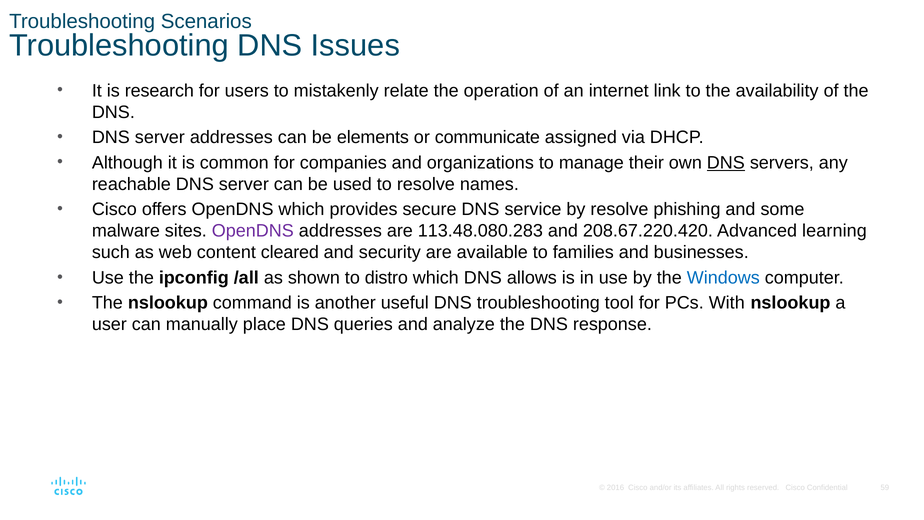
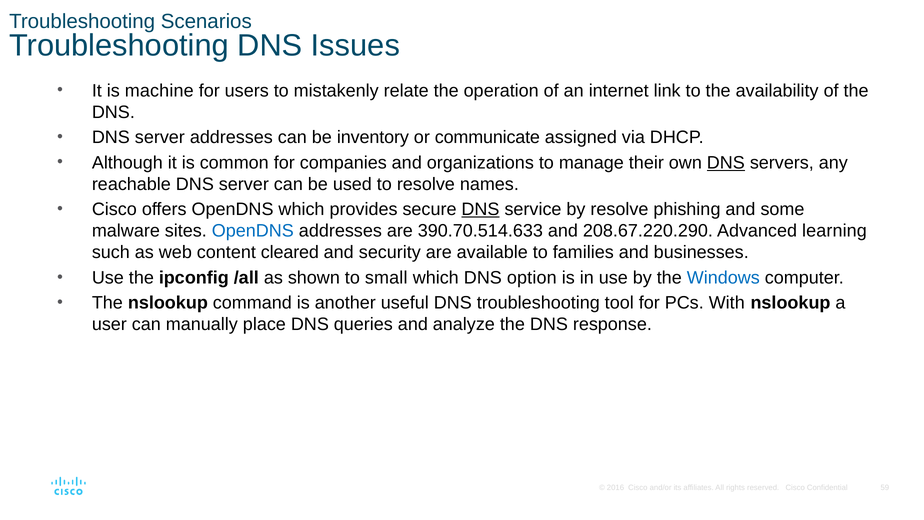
research: research -> machine (159, 91)
elements: elements -> inventory (373, 137)
DNS underline: none -> present (480, 209)
OpenDNS colour: purple -> blue (253, 231)
113.48.080.283: 113.48.080.283 -> 390.70.514.633 (480, 231)
208.67.220.420: 208.67.220.420 -> 208.67.220.290 (648, 231)
distro: distro -> small (386, 278)
allows: allows -> option (532, 278)
